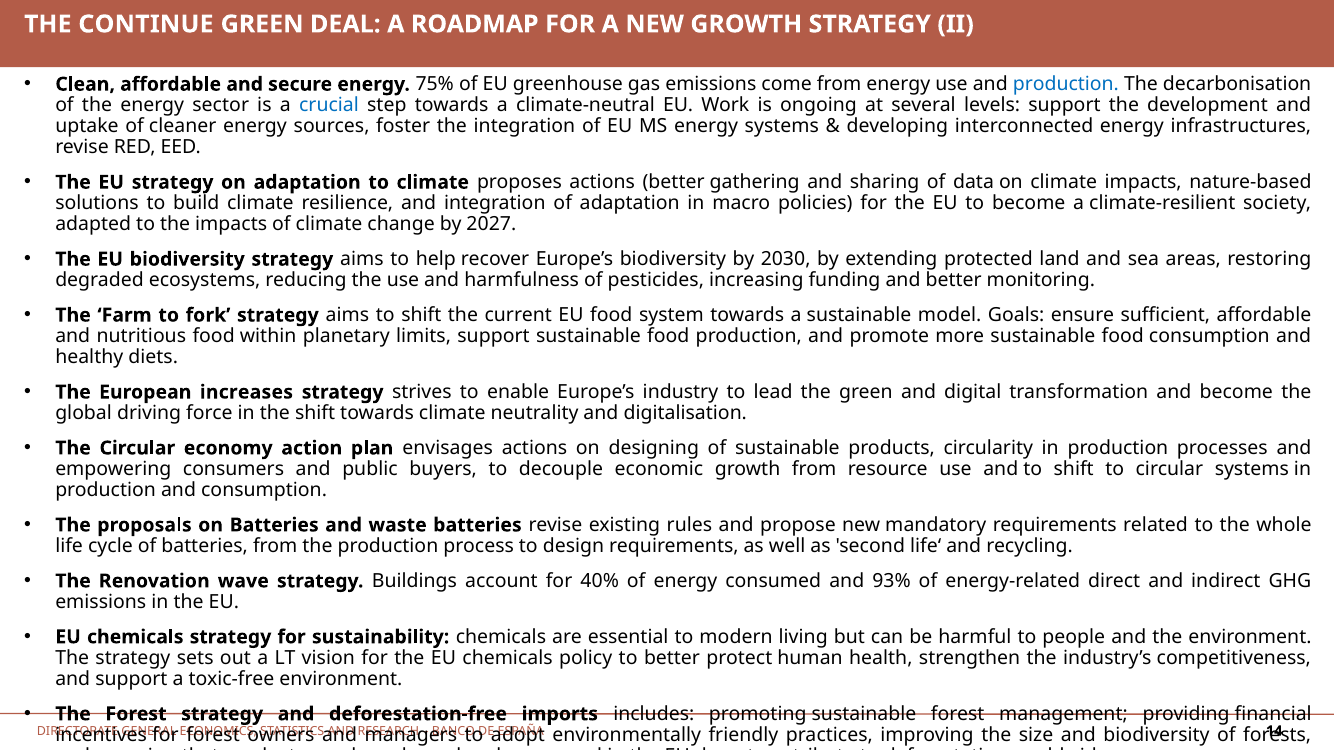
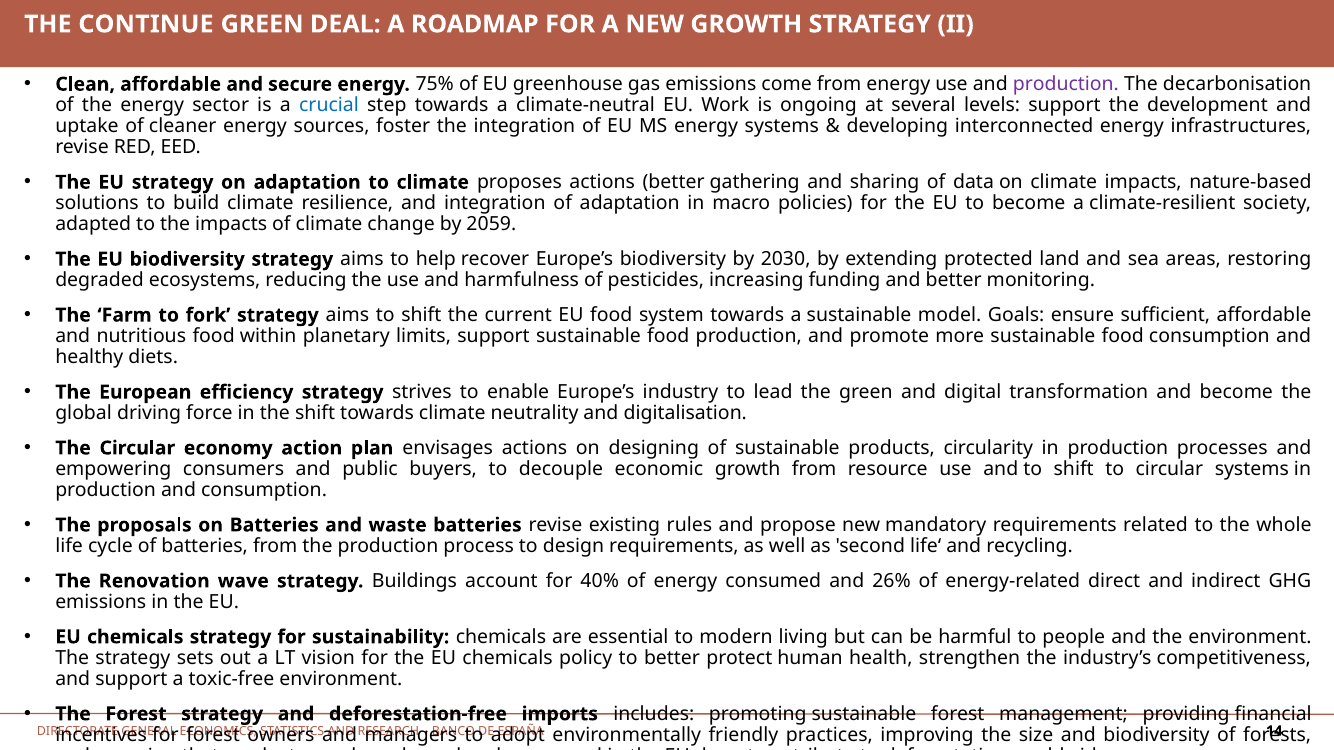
production colour: blue -> purple (1066, 84)
2027: 2027 -> 2059 (491, 224)
increases: increases -> efficiency (247, 392)
93%: 93% -> 26% (892, 581)
